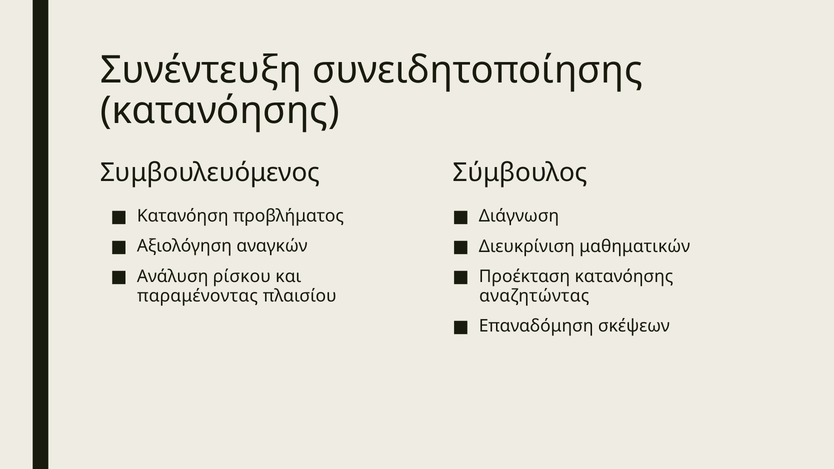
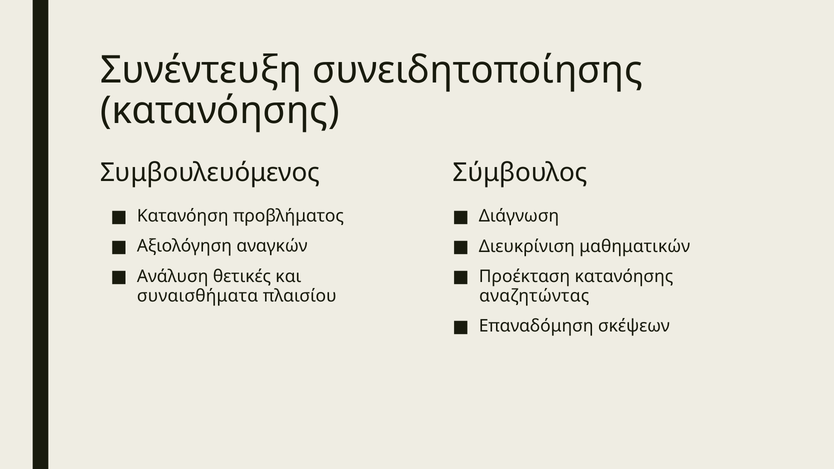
ρίσκου: ρίσκου -> θετικές (242, 276)
παραμένοντας: παραμένοντας -> συναισθήματα (198, 296)
